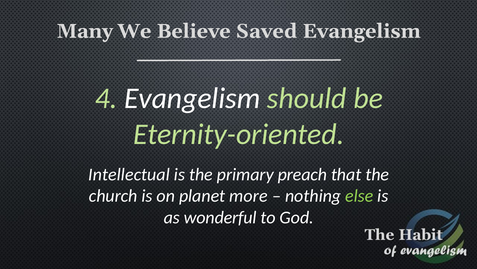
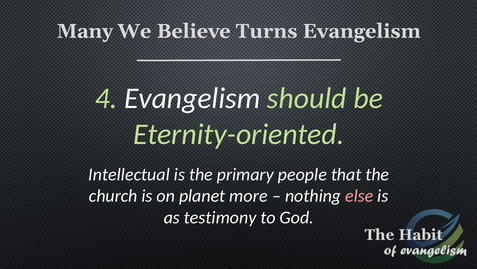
Saved: Saved -> Turns (267, 31)
preach: preach -> people (302, 174)
else colour: light green -> pink (359, 196)
wonderful: wonderful -> testimony (220, 217)
